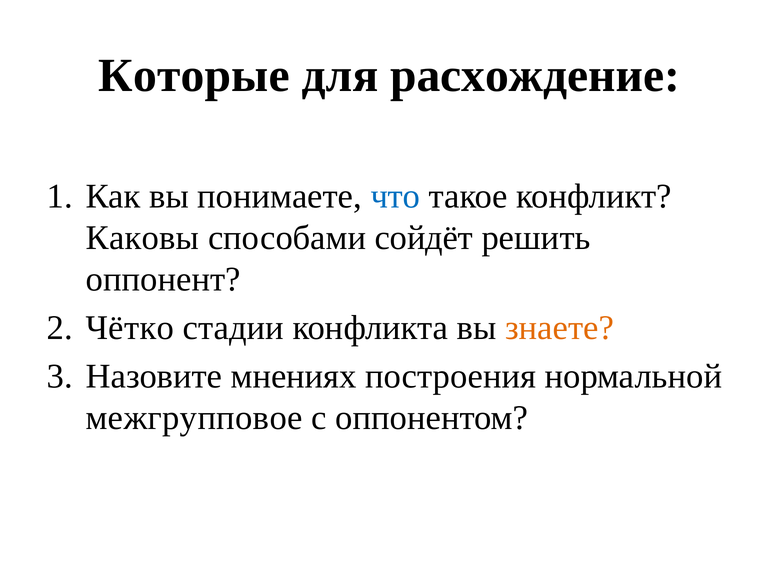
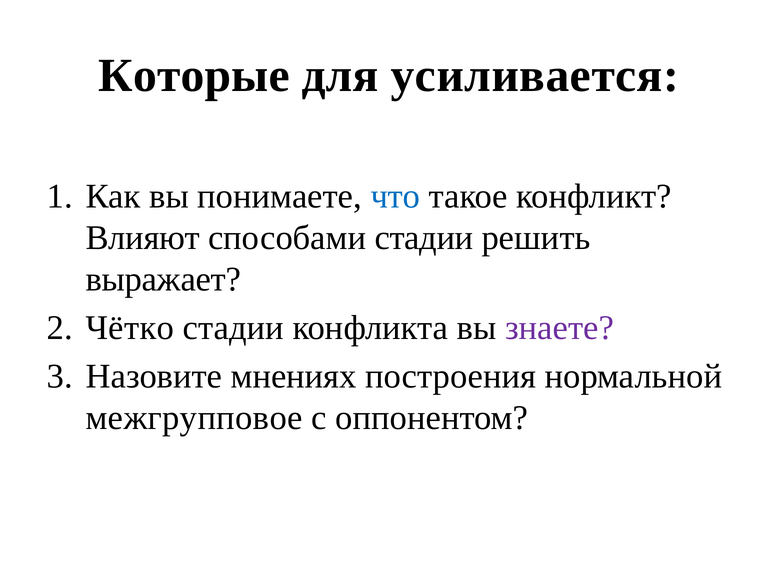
расхождение: расхождение -> усиливается (535, 75)
Каковы: Каковы -> Влияют (143, 238)
способами сойдёт: сойдёт -> стадии (424, 238)
оппонент: оппонент -> выражает (163, 280)
знаете colour: orange -> purple (560, 328)
